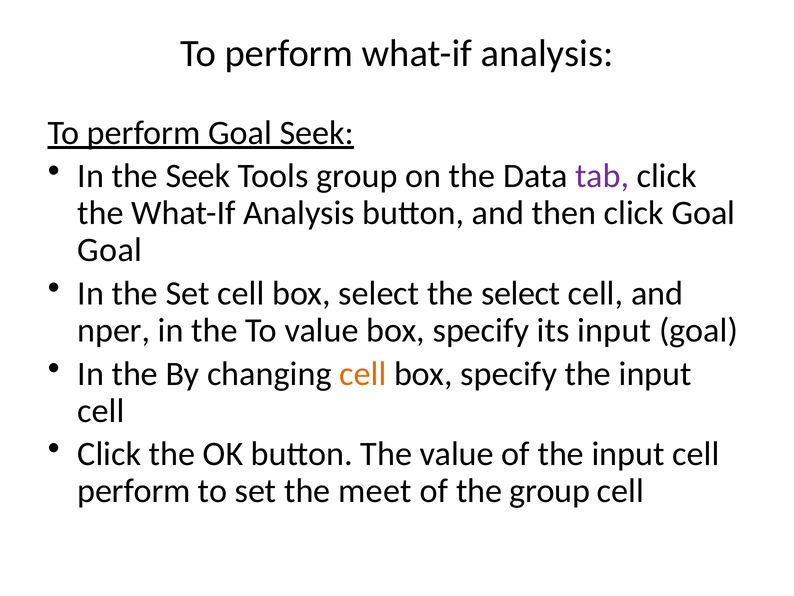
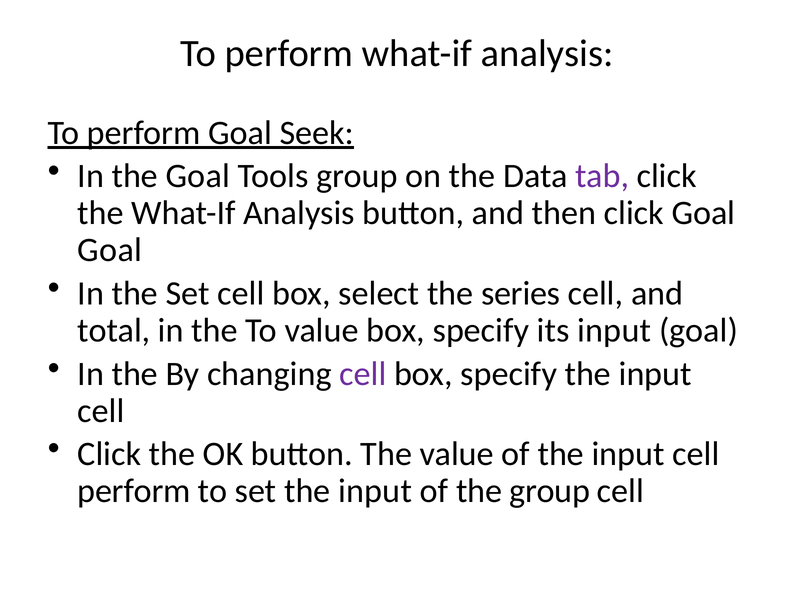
the Seek: Seek -> Goal (198, 176)
the select: select -> series (521, 293)
nper: nper -> total (114, 330)
cell colour: orange -> purple (363, 373)
set the meet: meet -> input (375, 491)
